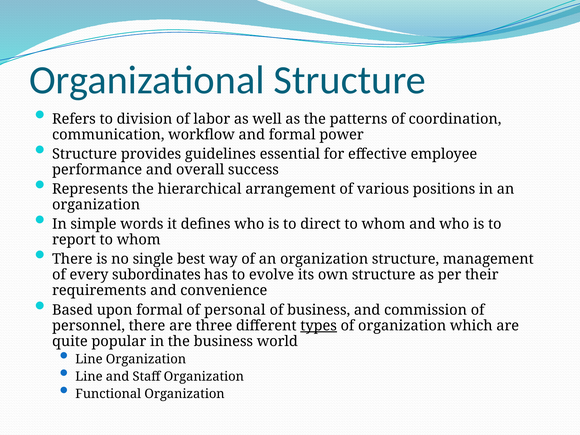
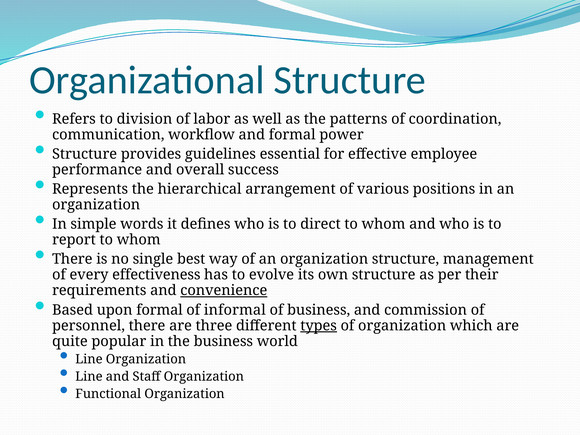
subordinates: subordinates -> effectiveness (156, 275)
convenience underline: none -> present (224, 291)
personal: personal -> informal (235, 310)
